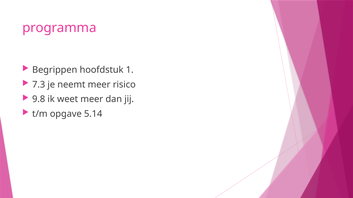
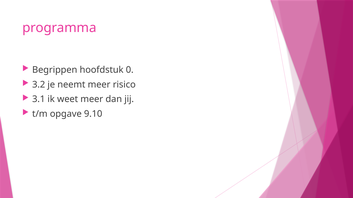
1: 1 -> 0 (130, 70)
7.3: 7.3 -> 3.2 (39, 85)
9.8: 9.8 -> 3.1 (39, 99)
5.14: 5.14 -> 9.10 (93, 114)
